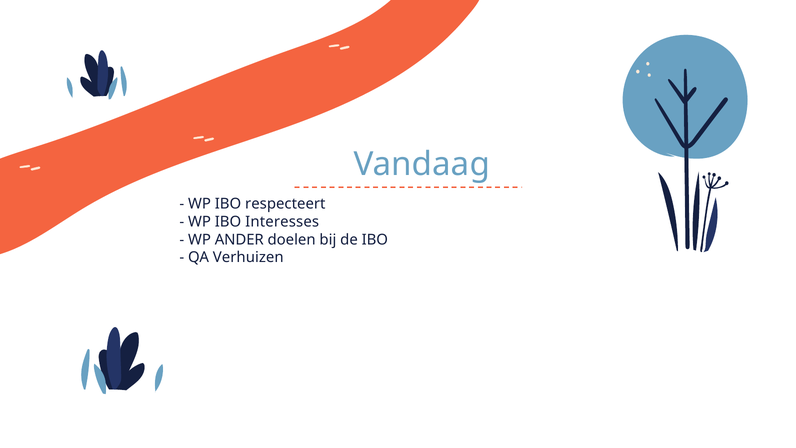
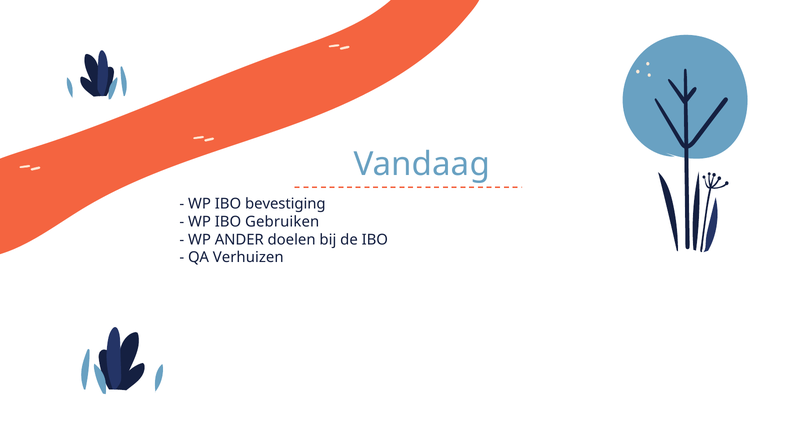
respecteert: respecteert -> bevestiging (285, 204)
Interesses: Interesses -> Gebruiken (282, 222)
